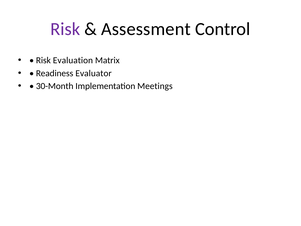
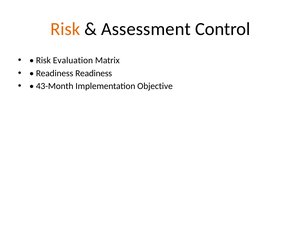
Risk colour: purple -> orange (65, 29)
Readiness Evaluator: Evaluator -> Readiness (94, 73)
30-Month: 30-Month -> 43-Month (55, 86)
Meetings: Meetings -> Objective (155, 86)
